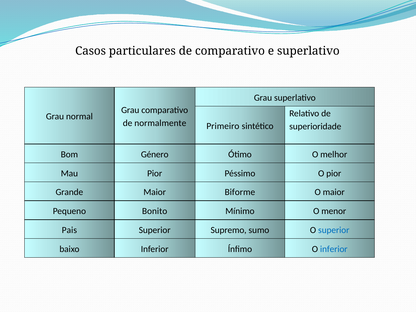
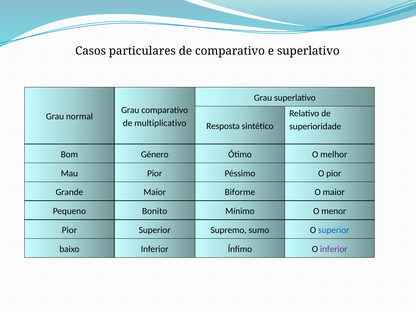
normalmente: normalmente -> multiplicativo (160, 123)
Primeiro: Primeiro -> Resposta (223, 126)
Pais: Pais -> Pior (69, 230)
inferior colour: blue -> purple (334, 249)
